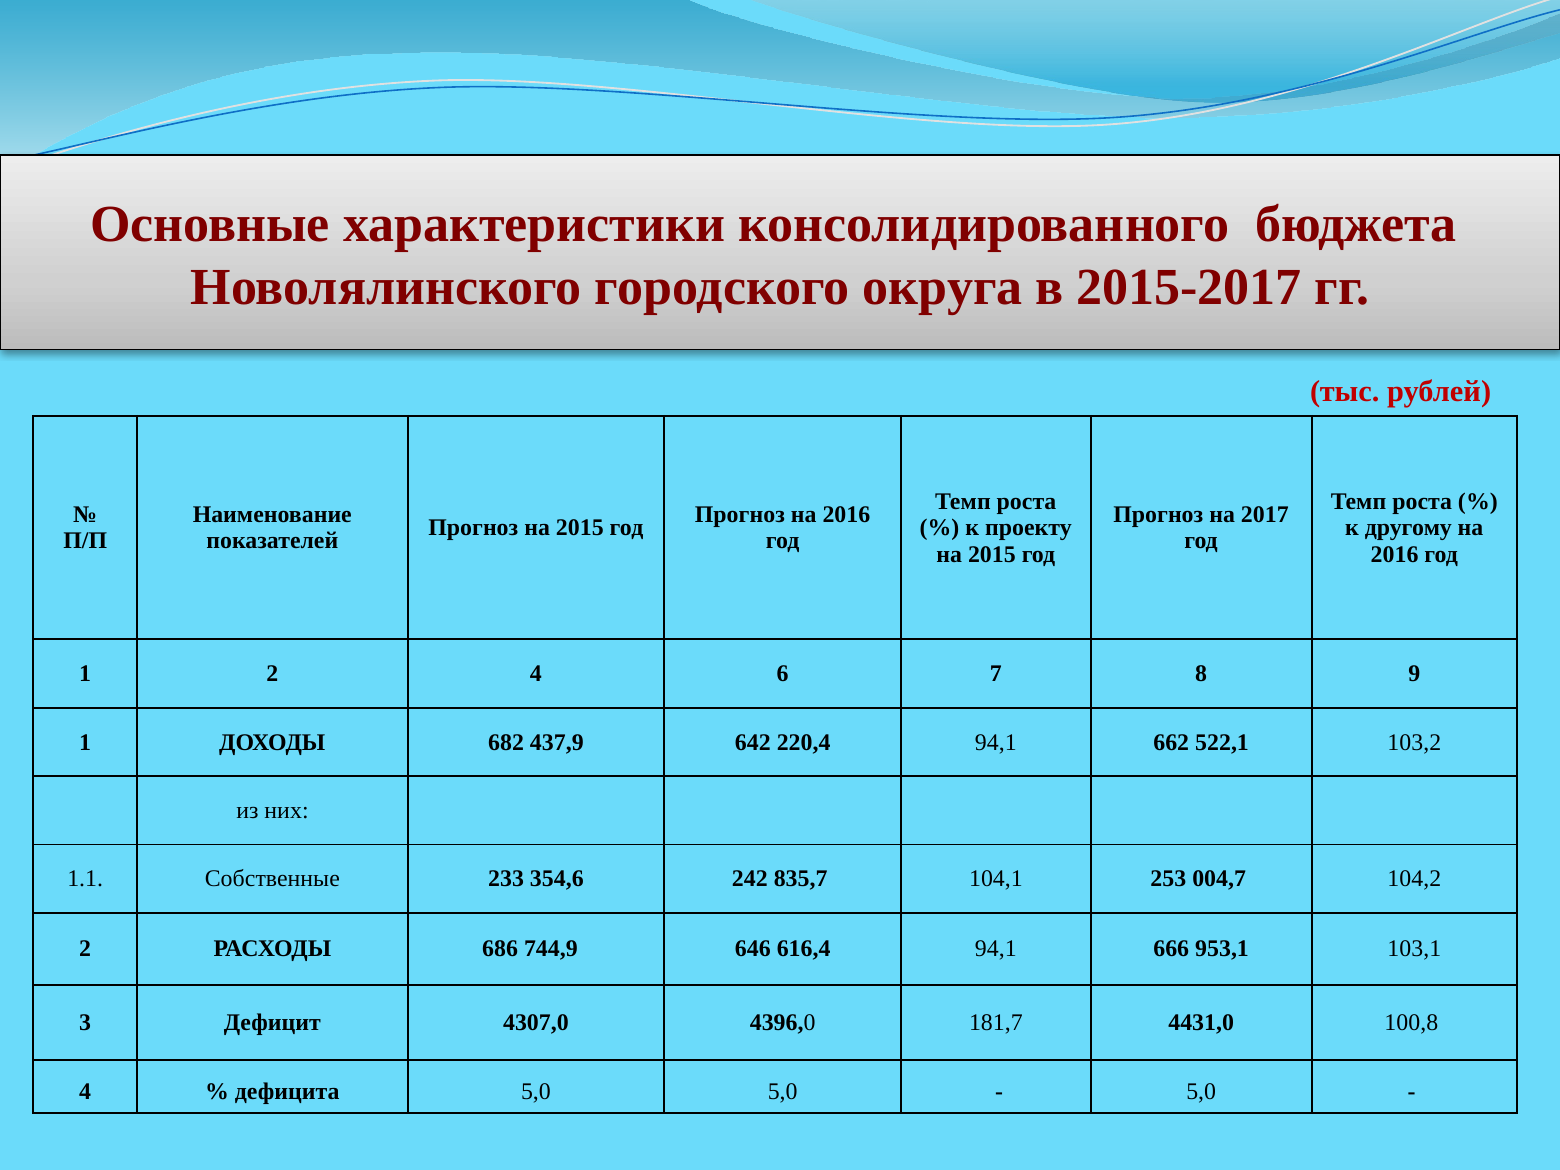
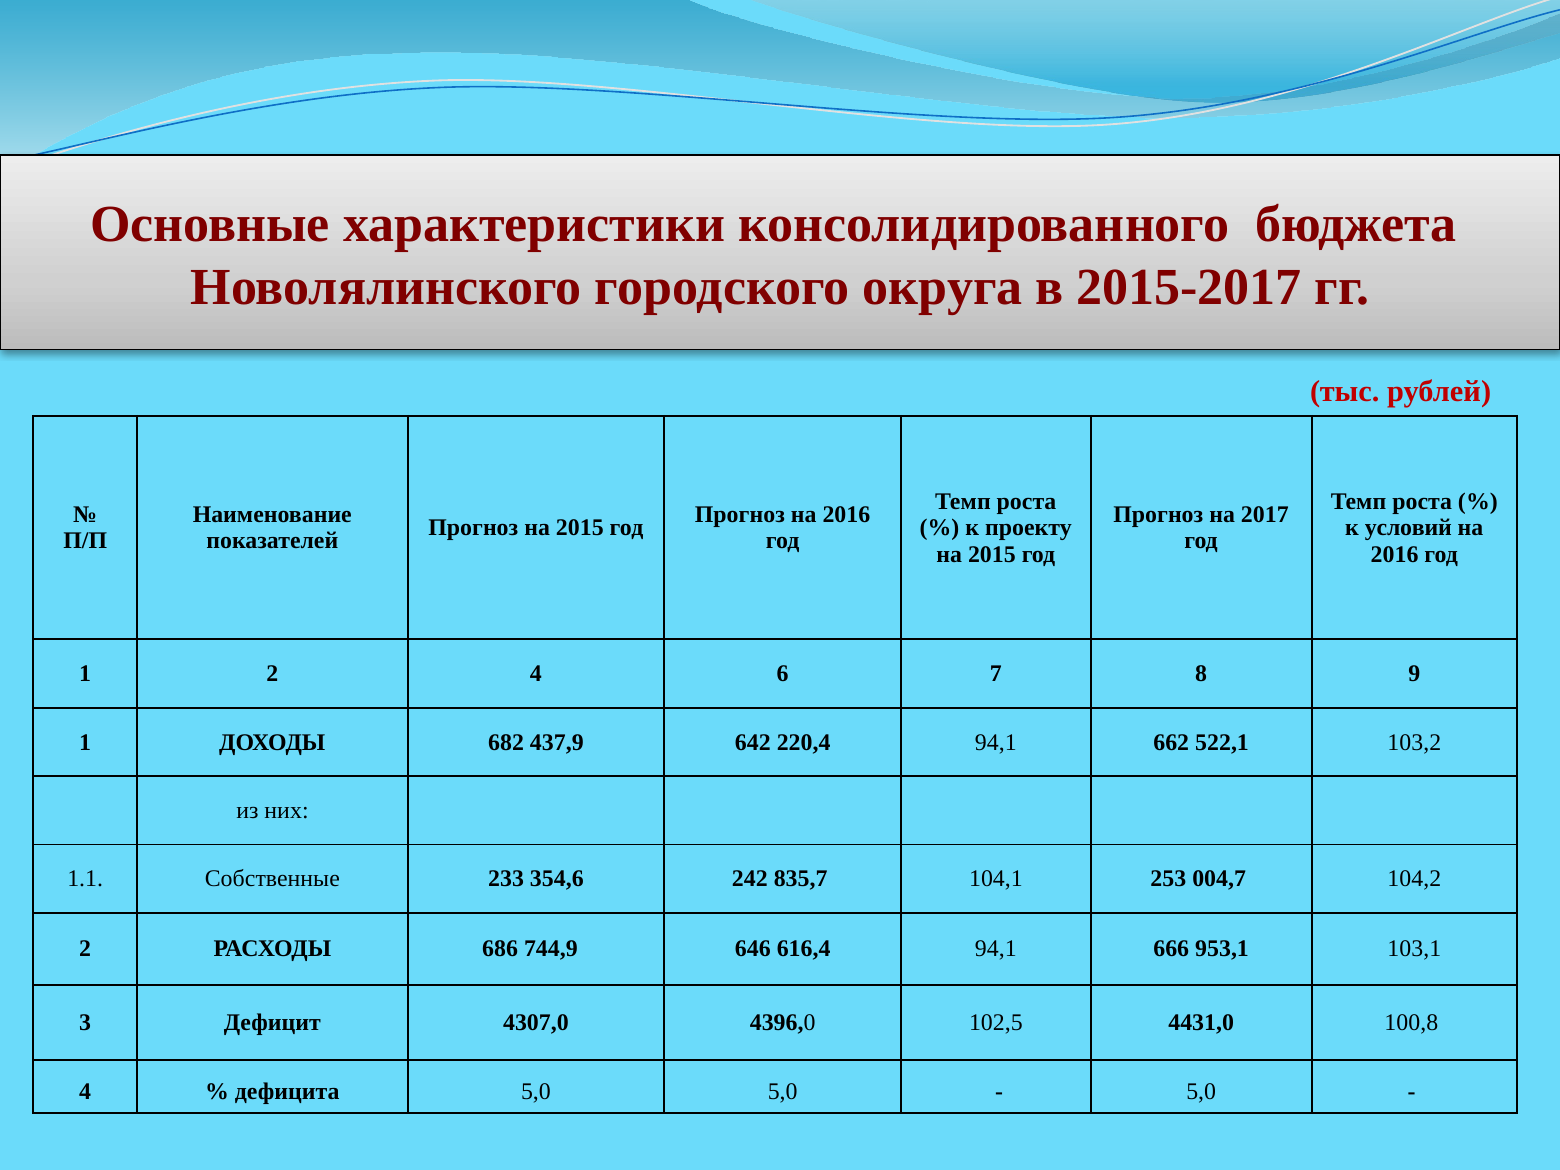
другому: другому -> условий (1408, 528)
181,7: 181,7 -> 102,5 (996, 1023)
